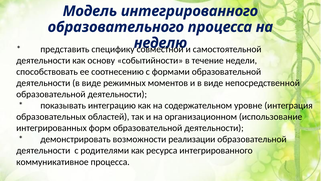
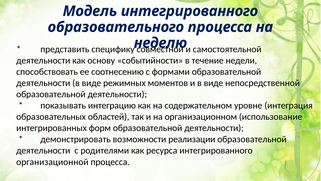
коммуникативное: коммуникативное -> организационной (52, 162)
